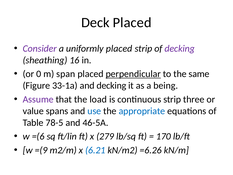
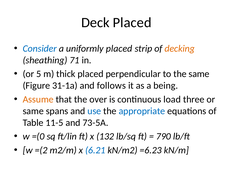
Consider colour: purple -> blue (40, 48)
decking colour: purple -> orange (180, 48)
16: 16 -> 71 (74, 60)
0: 0 -> 5 (39, 74)
span: span -> thick (66, 74)
perpendicular underline: present -> none (133, 74)
33-1a: 33-1a -> 31-1a (65, 85)
and decking: decking -> follows (111, 85)
Assume colour: purple -> orange (38, 99)
load: load -> over (98, 99)
continuous strip: strip -> load (172, 99)
value: value -> same (33, 111)
78-5: 78-5 -> 11-5 (54, 122)
46-5A: 46-5A -> 73-5A (95, 122)
=(6: =(6 -> =(0 (38, 136)
279: 279 -> 132 (105, 136)
170: 170 -> 790 (163, 136)
=(9: =(9 -> =(2 (41, 150)
=6.26: =6.26 -> =6.23 (151, 150)
